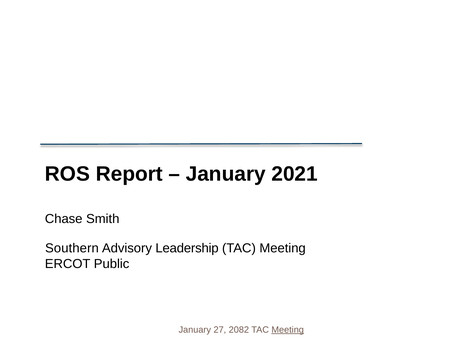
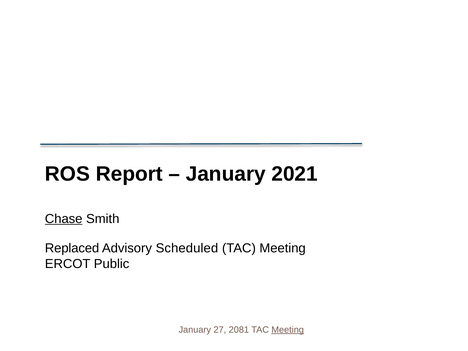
Chase underline: none -> present (64, 219)
Southern: Southern -> Replaced (72, 248)
Leadership: Leadership -> Scheduled (187, 248)
2082: 2082 -> 2081 (239, 330)
